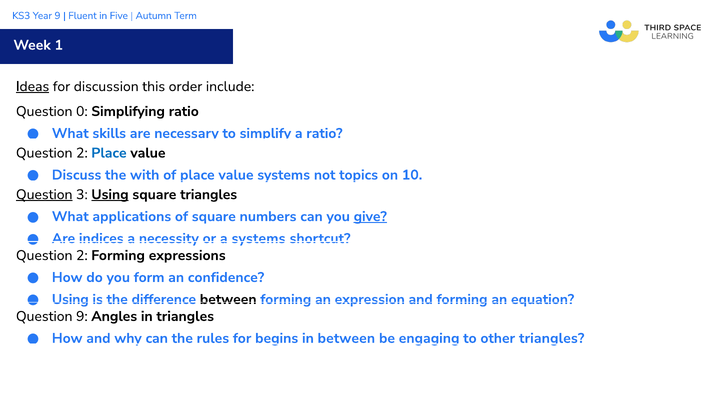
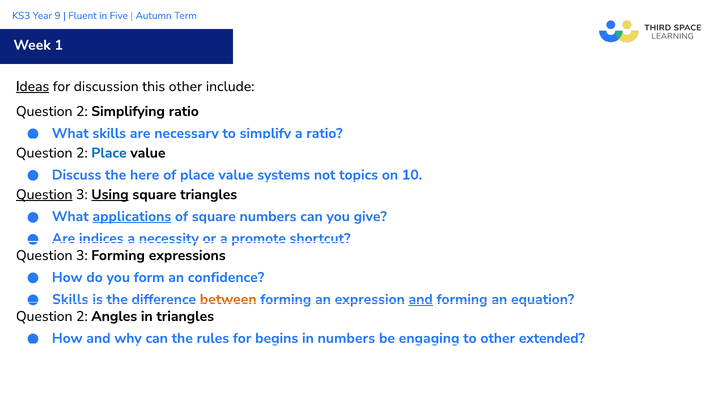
this order: order -> other (185, 86)
0: 0 -> 2 (82, 111)
with: with -> here (145, 175)
applications underline: none -> present (132, 216)
give underline: present -> none (370, 216)
a systems: systems -> promote (259, 238)
2: 2 -> 3 (82, 255)
Using: Using -> Skills (70, 299)
between colour: black -> orange (228, 299)
and underline: none -> present (421, 299)
9: 9 -> 2 (82, 316)
in between: between -> numbers (346, 338)
other triangles: triangles -> extended (552, 338)
